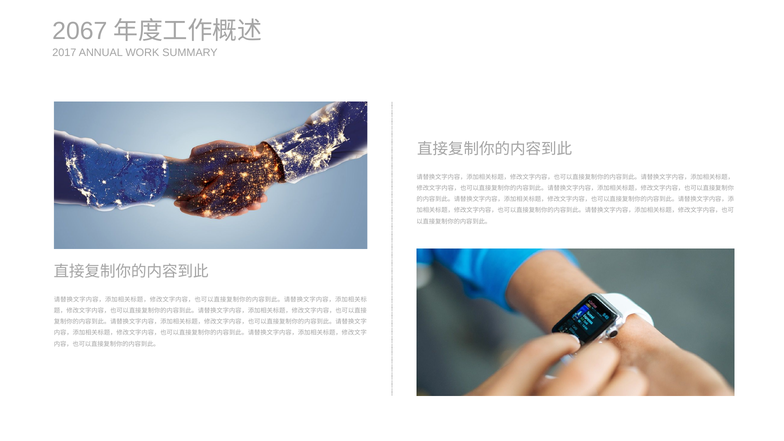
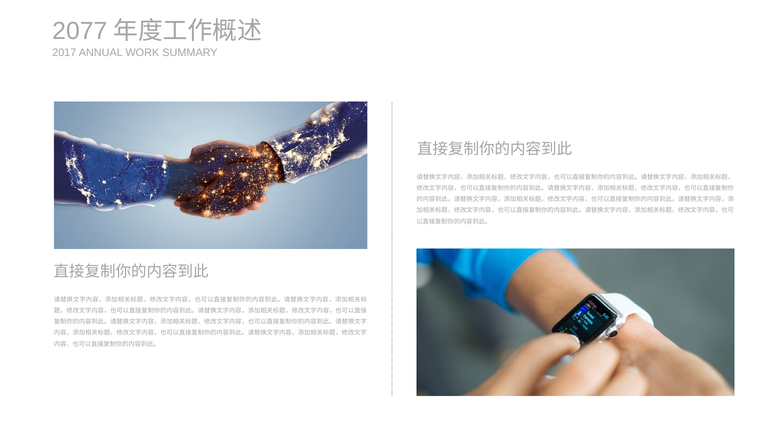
2067: 2067 -> 2077 (80, 31)
